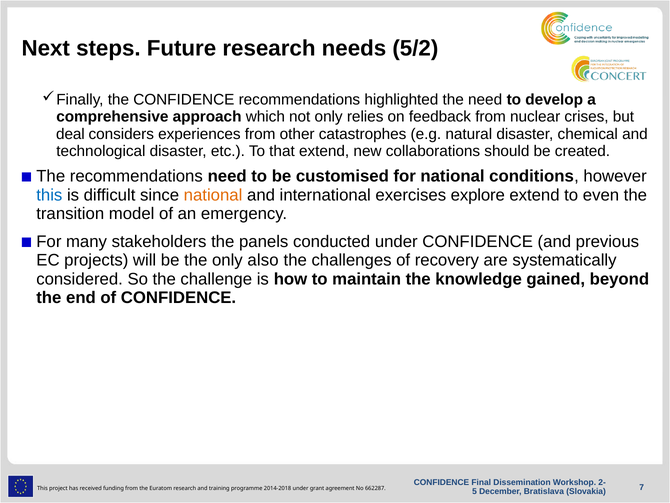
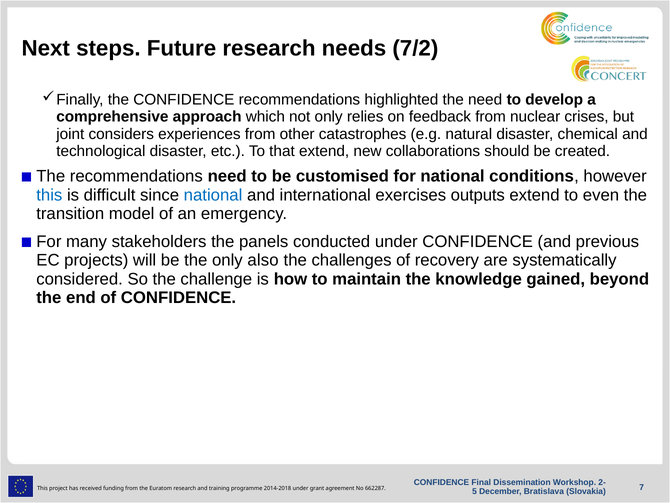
5/2: 5/2 -> 7/2 (415, 48)
deal: deal -> joint (70, 134)
national colour: orange -> blue (213, 195)
explore: explore -> outputs (478, 195)
